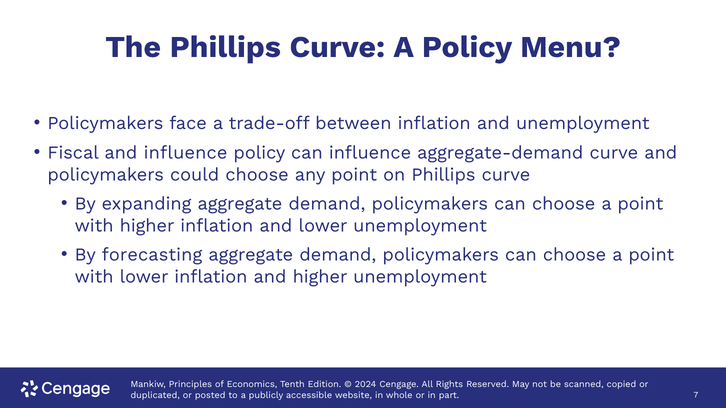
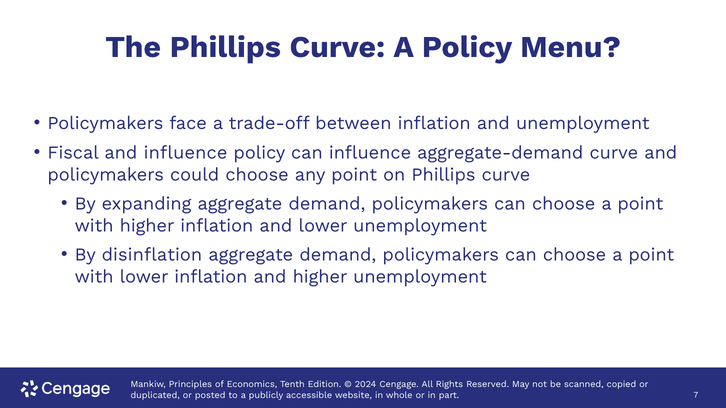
forecasting: forecasting -> disinflation (152, 255)
